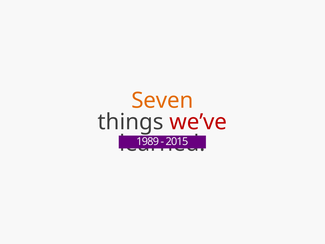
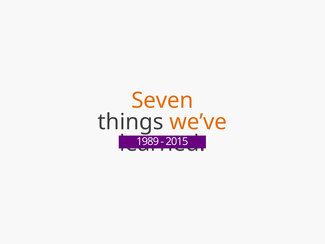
we’ve colour: red -> orange (198, 122)
